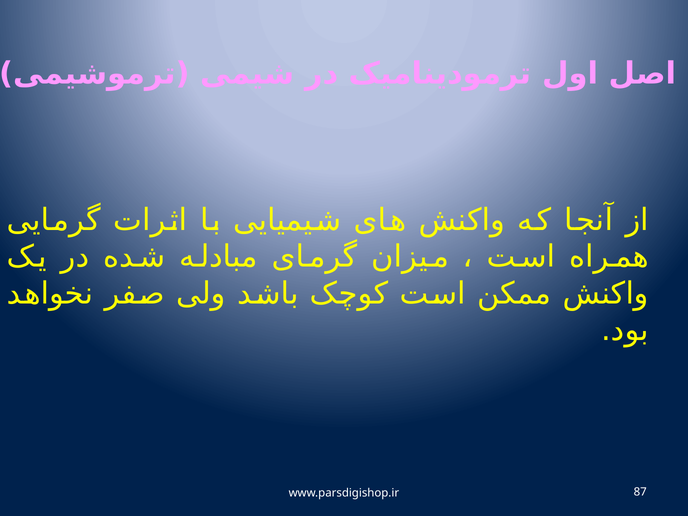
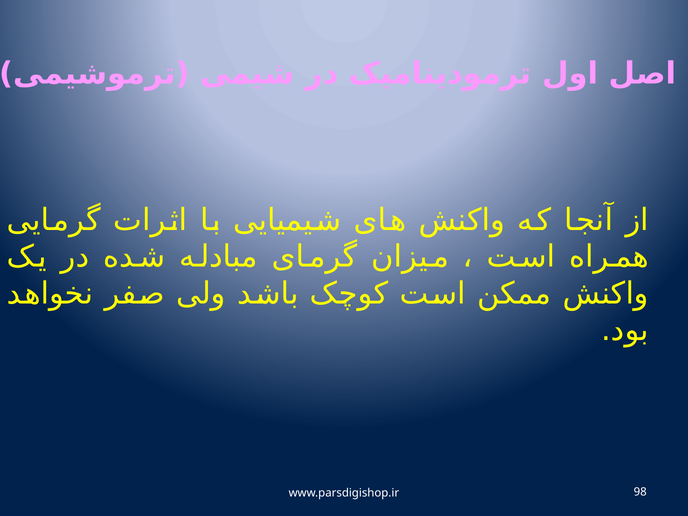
87: 87 -> 98 (640, 492)
